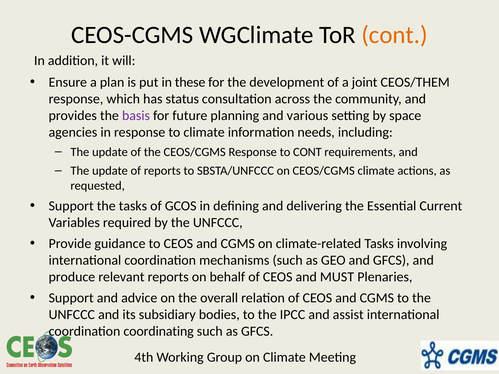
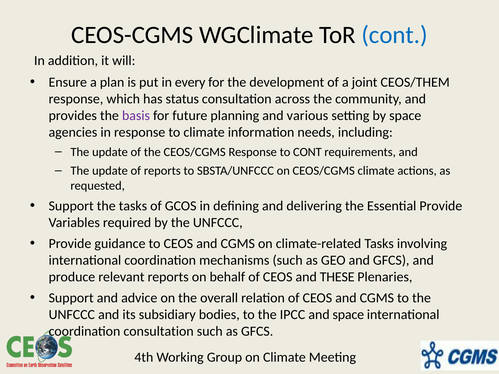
cont colour: orange -> blue (394, 35)
these: these -> every (190, 82)
Essential Current: Current -> Provide (441, 206)
MUST: MUST -> THESE (337, 277)
and assist: assist -> space (348, 315)
coordination coordinating: coordinating -> consultation (159, 332)
